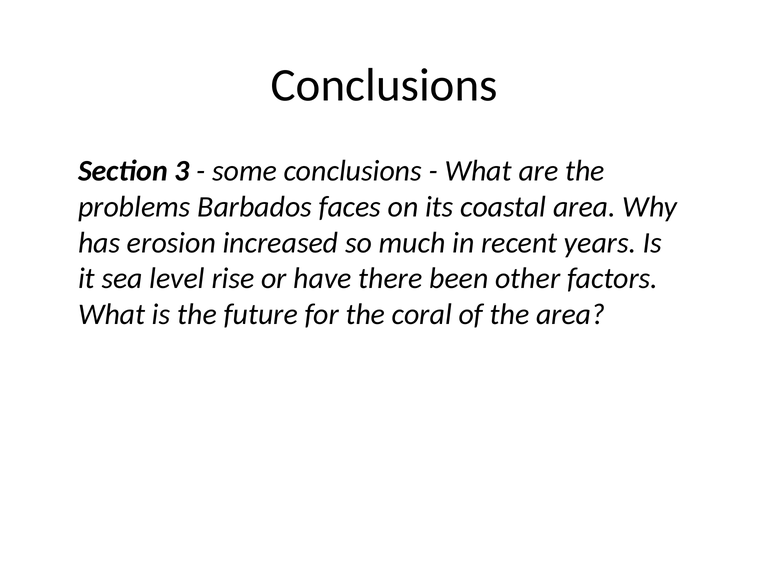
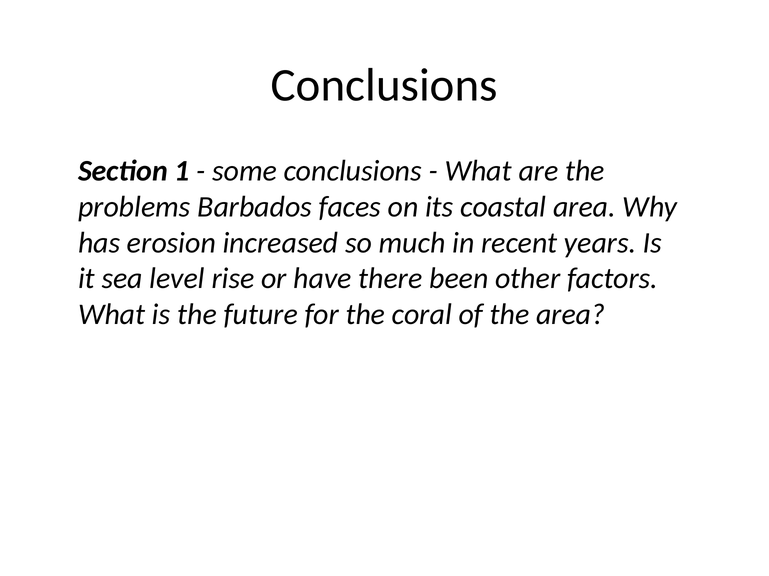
3: 3 -> 1 (182, 171)
